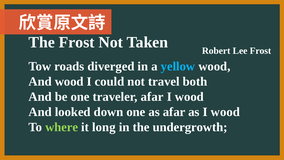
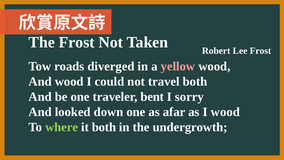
yellow colour: light blue -> pink (178, 66)
traveler afar: afar -> bent (152, 97)
wood: wood -> sorry (189, 97)
it long: long -> both (104, 127)
